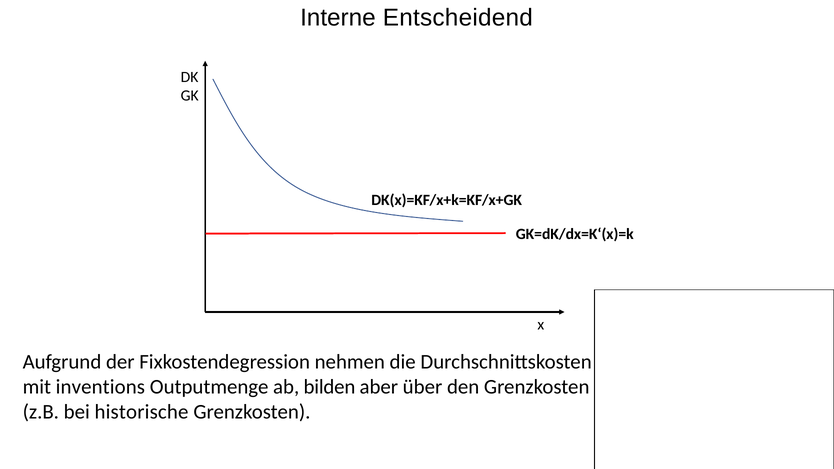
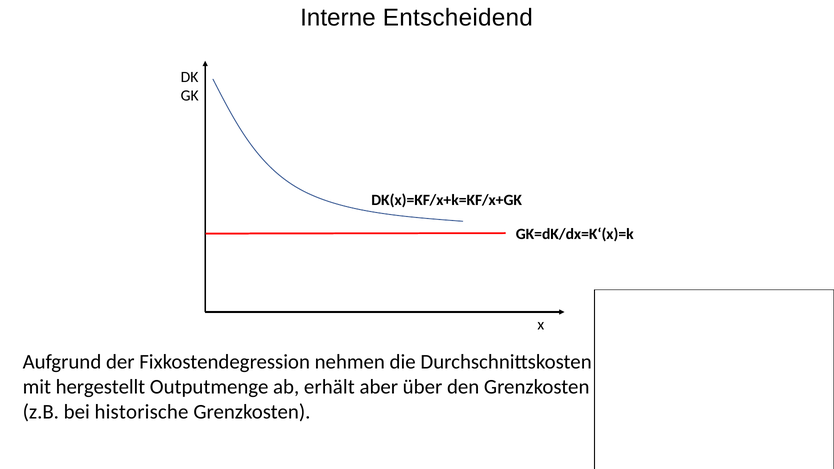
inventions: inventions -> hergestellt (100, 387)
bilden: bilden -> erhält (329, 387)
